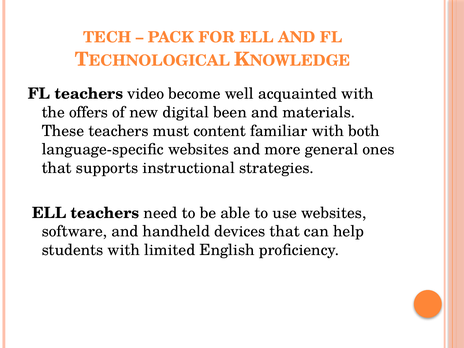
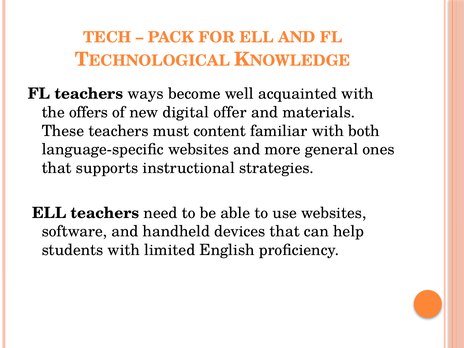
video: video -> ways (146, 94)
been: been -> offer (230, 112)
